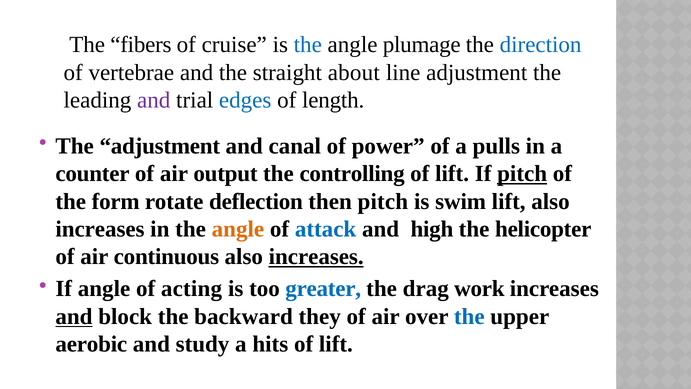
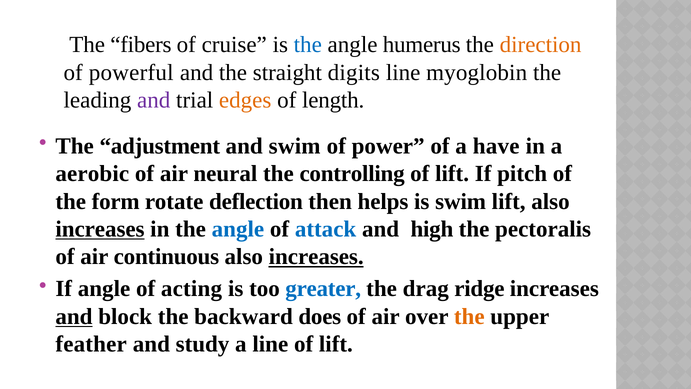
plumage: plumage -> humerus (422, 45)
direction colour: blue -> orange (541, 45)
vertebrae: vertebrae -> powerful (131, 72)
about: about -> digits (354, 72)
line adjustment: adjustment -> myoglobin (477, 72)
edges colour: blue -> orange (245, 100)
and canal: canal -> swim (295, 146)
pulls: pulls -> have (496, 146)
counter: counter -> aerobic (92, 174)
output: output -> neural (225, 174)
pitch underline: present -> none (522, 174)
then pitch: pitch -> helps (383, 201)
increases underline: none -> present (100, 229)
angle colour: orange -> blue (238, 229)
helicopter: helicopter -> pectoralis (543, 229)
work: work -> ridge (479, 289)
they: they -> does (320, 316)
the colour: blue -> orange (469, 316)
aerobic: aerobic -> feather (91, 344)
a hits: hits -> line (270, 344)
